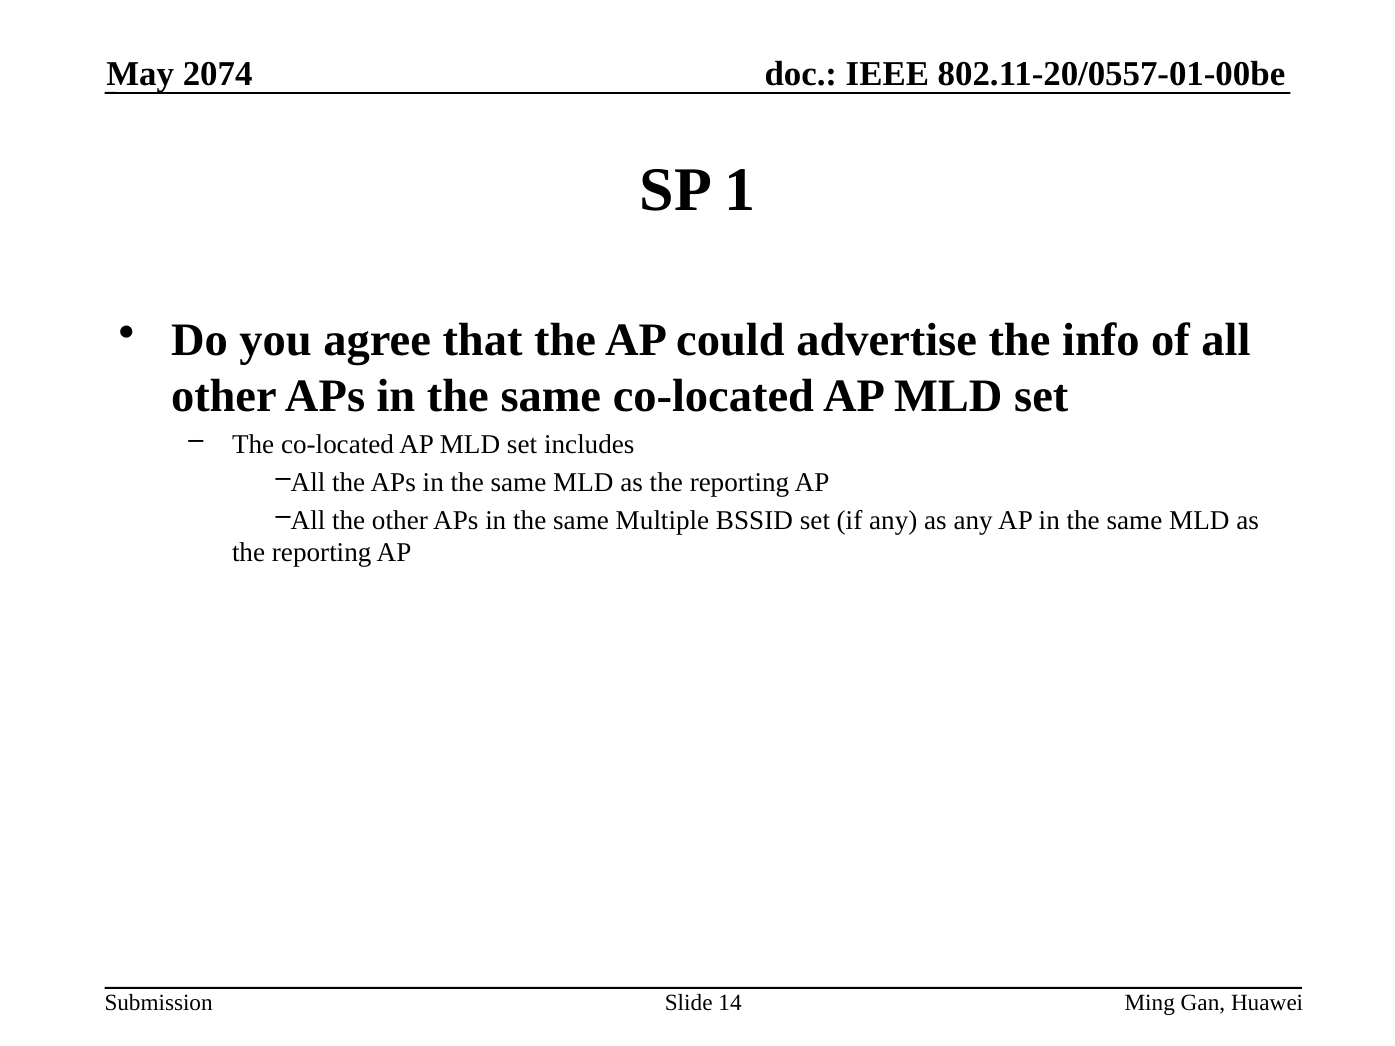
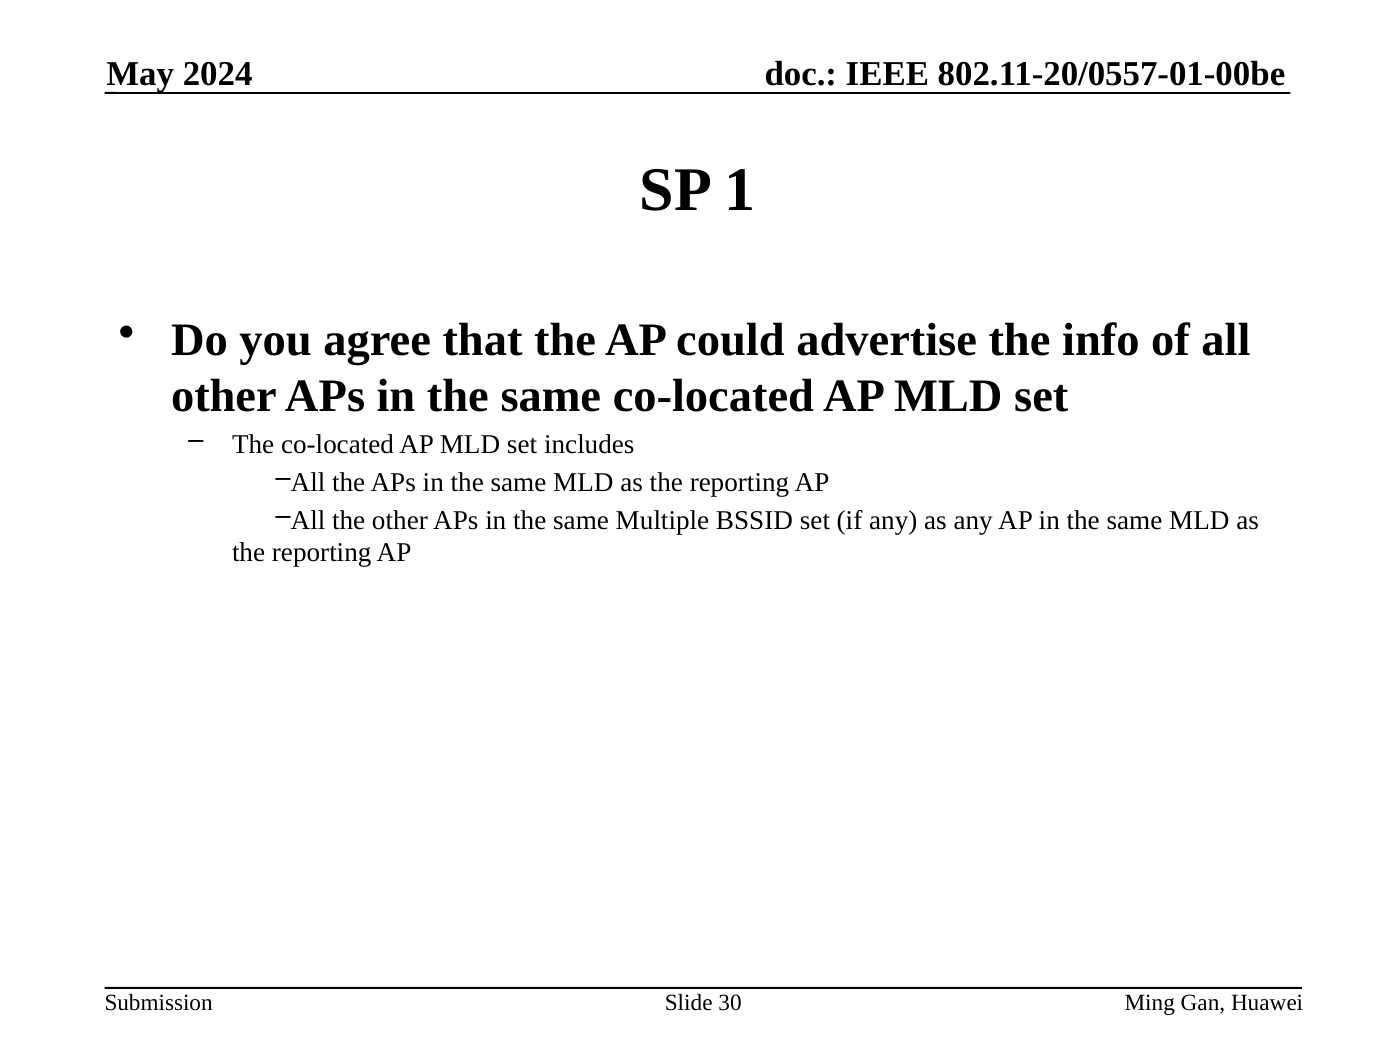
2074: 2074 -> 2024 (218, 74)
14: 14 -> 30 (730, 1003)
